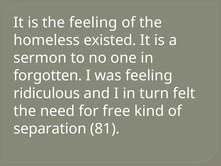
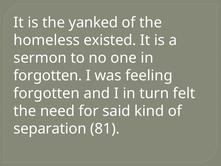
the feeling: feeling -> yanked (93, 22)
ridiculous: ridiculous -> forgotten (47, 93)
free: free -> said (116, 111)
